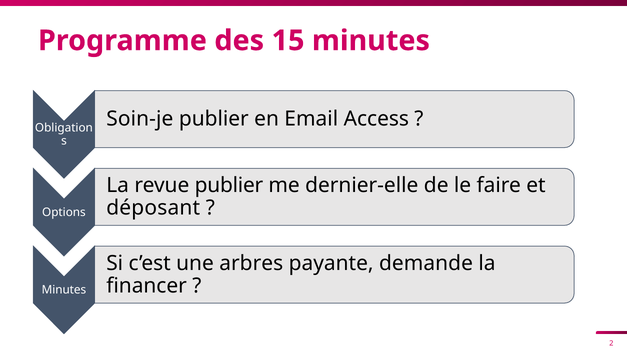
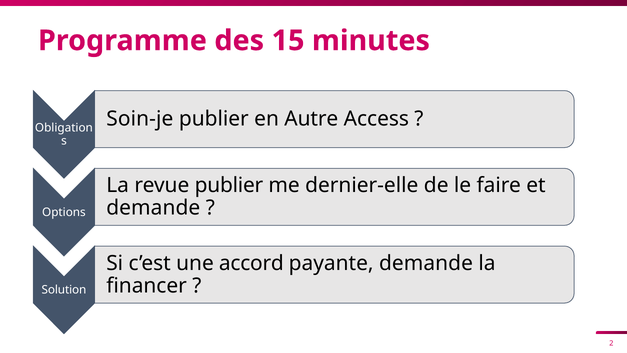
Email: Email -> Autre (311, 119)
déposant: déposant -> demande (153, 208)
arbres: arbres -> accord (251, 263)
Minutes: Minutes -> Solution (64, 290)
